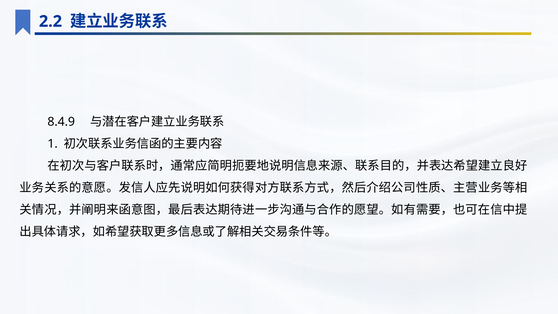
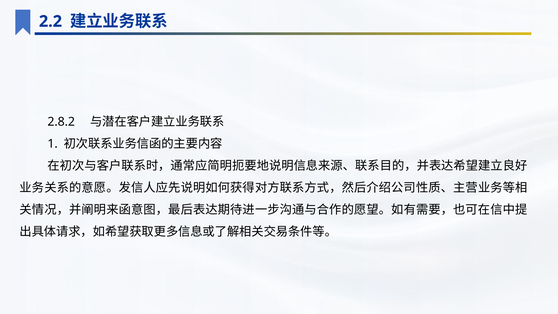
8.4.9: 8.4.9 -> 2.8.2 (61, 122)
